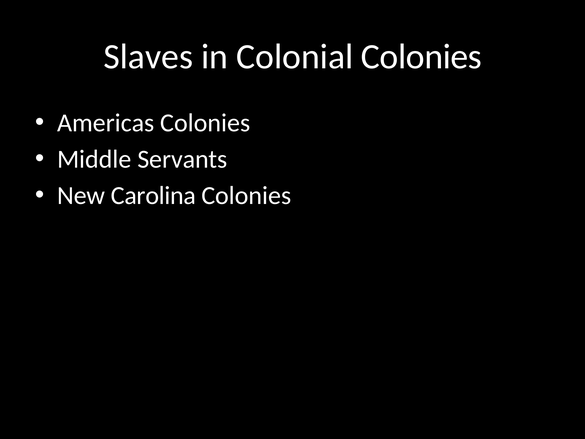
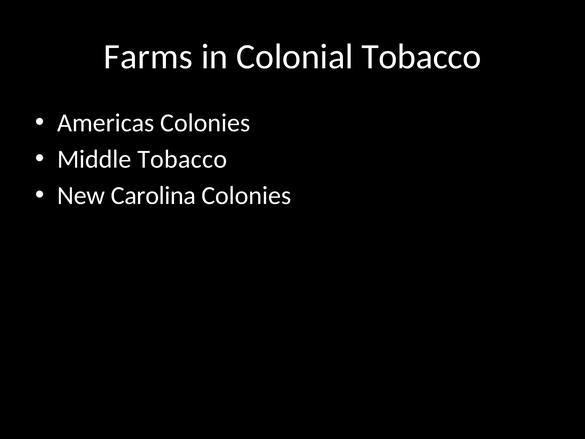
Slaves: Slaves -> Farms (148, 57)
Colonial Colonies: Colonies -> Tobacco (421, 57)
Middle Servants: Servants -> Tobacco (182, 159)
